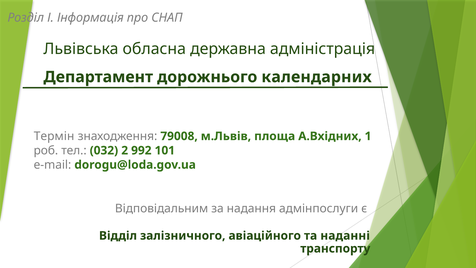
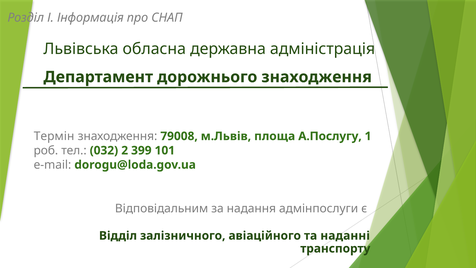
дорожнього календарних: календарних -> знаходження (317, 77)
А.Вхідних: А.Вхідних -> А.Послугу (330, 136)
992: 992 -> 399 (141, 150)
